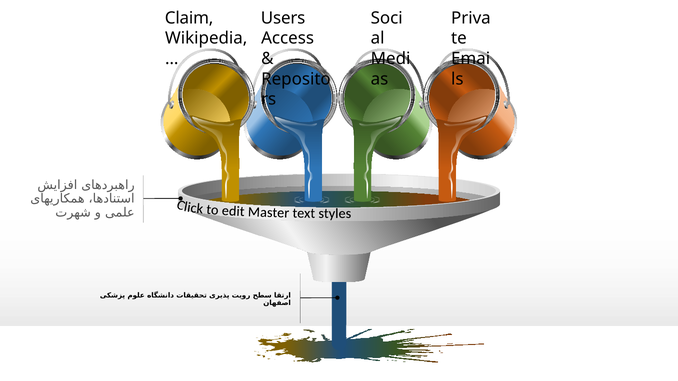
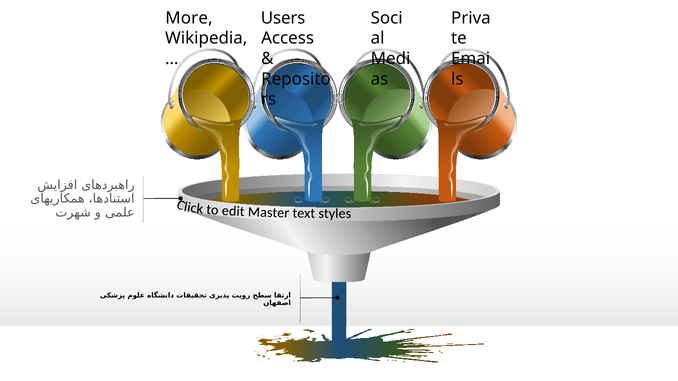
Claim: Claim -> More (189, 18)
